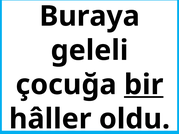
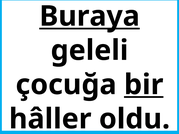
Buraya underline: none -> present (90, 16)
